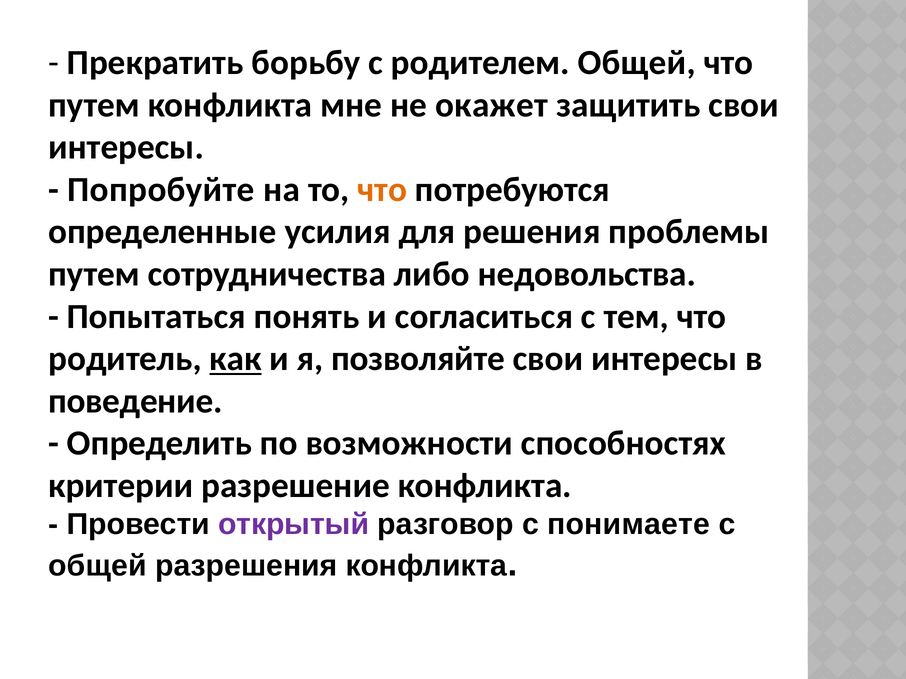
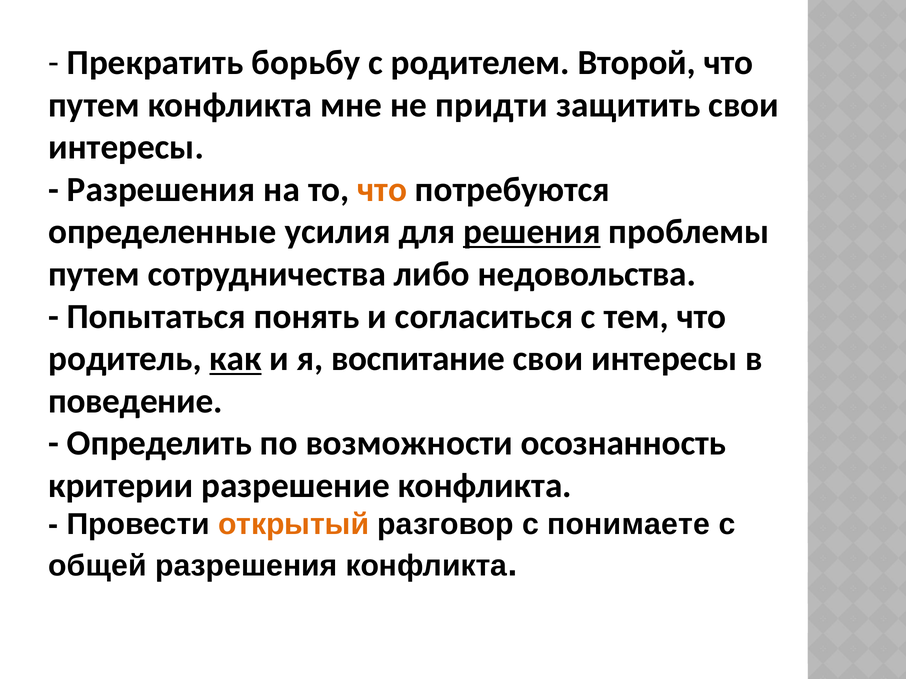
родителем Общей: Общей -> Второй (637, 63)
окажет: окажет -> придти (492, 105)
Попробуйте: Попробуйте -> Разрешения (161, 190)
решения underline: none -> present (532, 232)
позволяйте: позволяйте -> воспитание (418, 359)
способностях: способностях -> осознанность (624, 444)
открытый colour: purple -> orange (294, 525)
